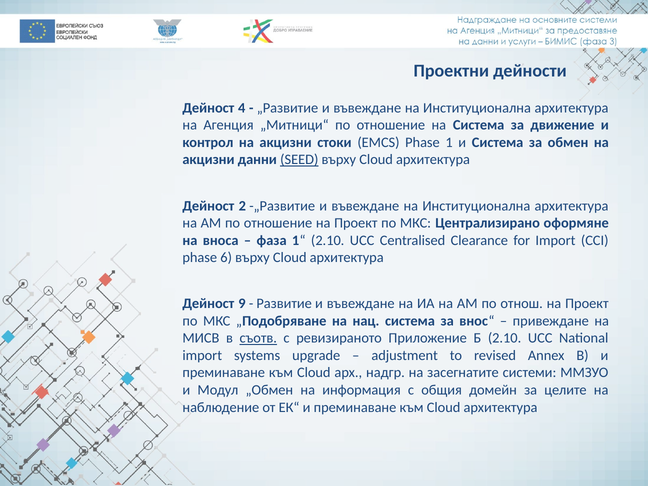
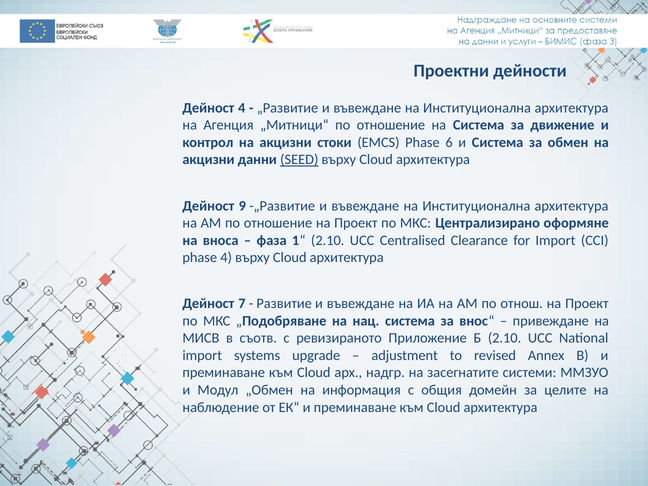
1: 1 -> 6 (449, 142)
2: 2 -> 9 (242, 206)
phase 6: 6 -> 4 (226, 258)
9: 9 -> 7 (242, 304)
съотв underline: present -> none (258, 338)
